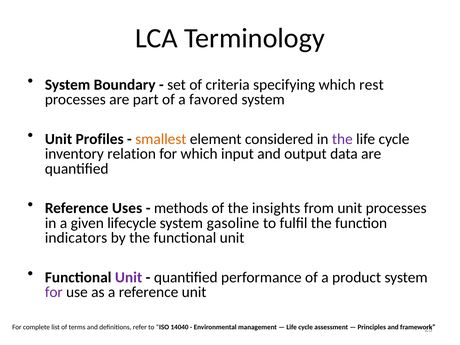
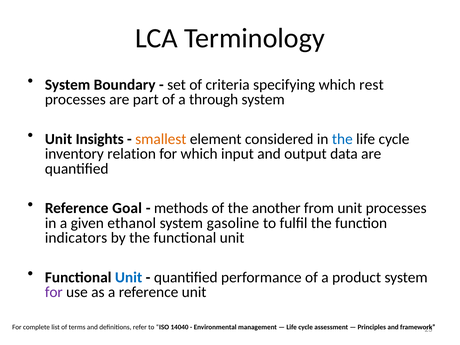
favored: favored -> through (214, 100)
Profiles: Profiles -> Insights (100, 139)
the colour: purple -> blue (342, 139)
Uses: Uses -> Goal (127, 208)
insights: insights -> another (276, 208)
lifecycle: lifecycle -> ethanol (132, 223)
Unit colour: purple -> blue (129, 277)
